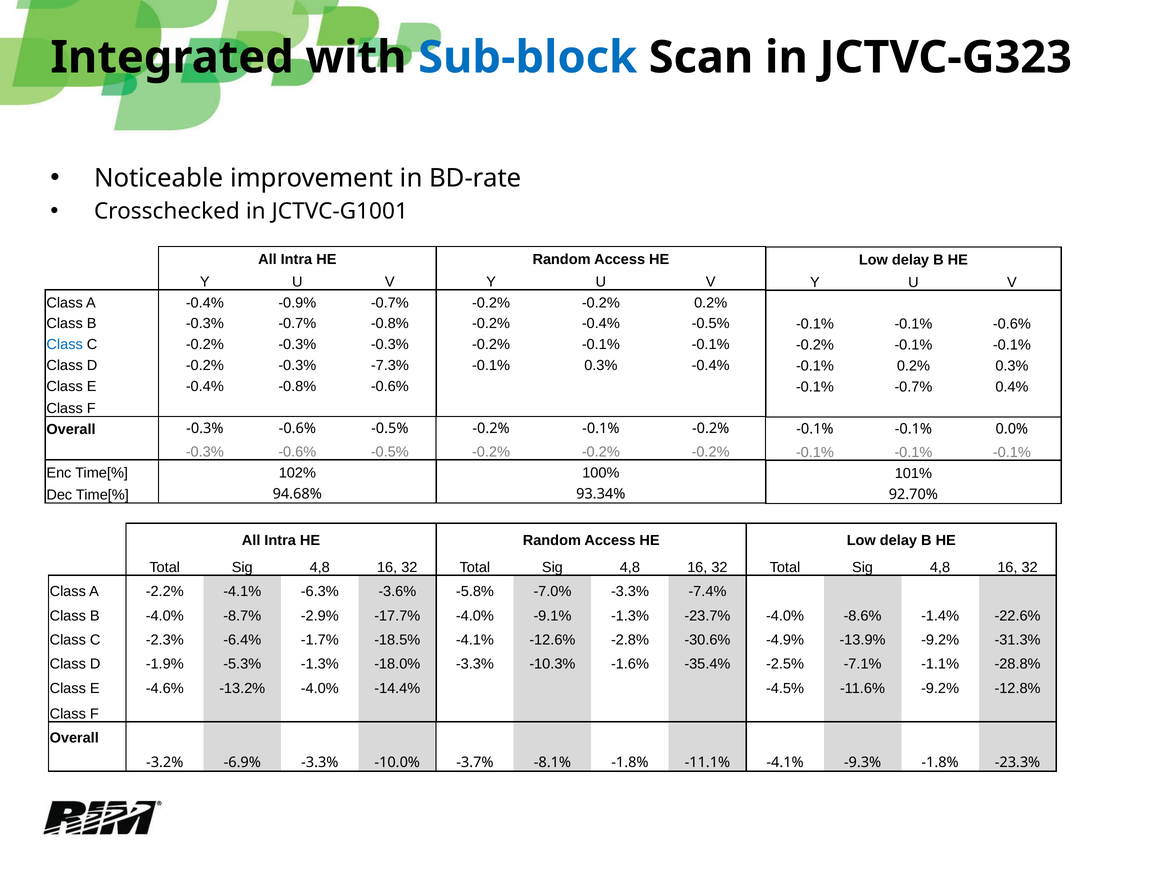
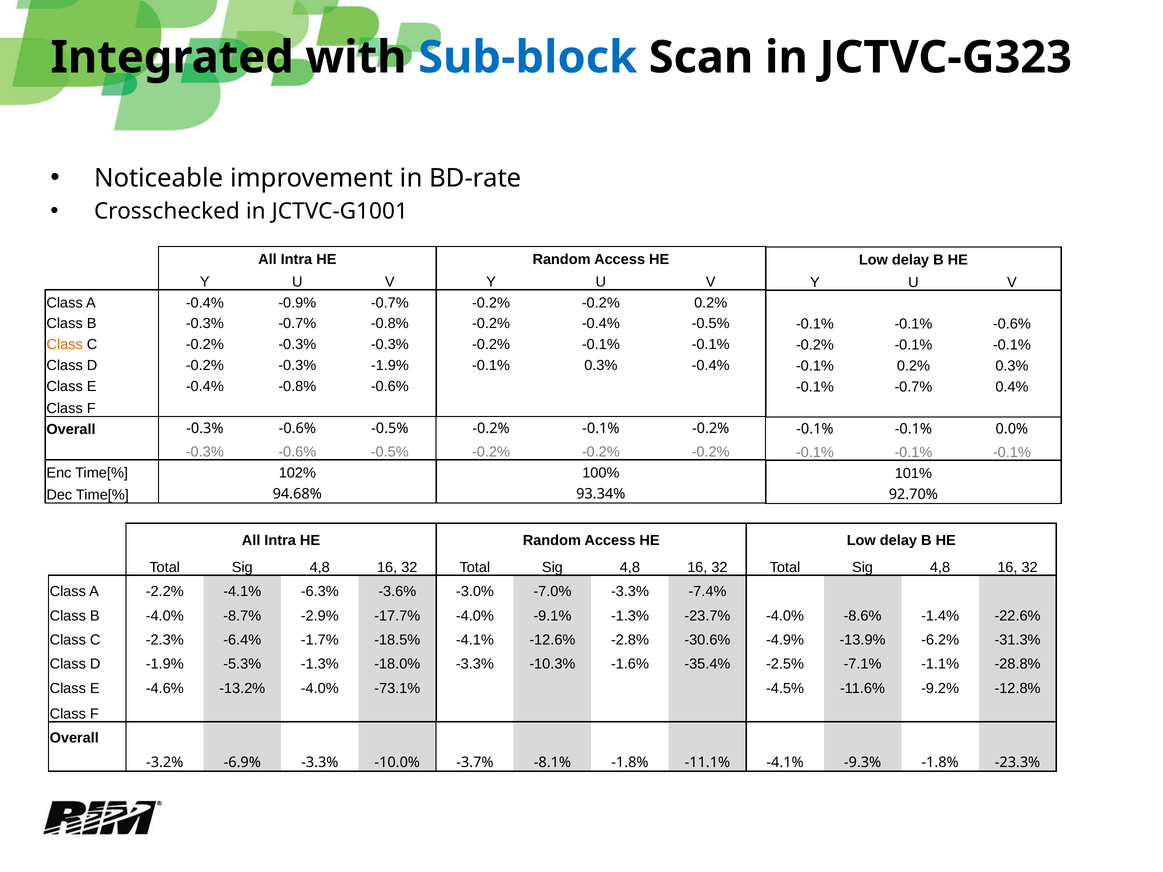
Class colour: blue -> orange (65, 345)
-0.3% -7.3%: -7.3% -> -1.9% (390, 366)
-5.8%: -5.8% -> -3.0% (475, 592)
-13.9% -9.2%: -9.2% -> -6.2% (940, 640)
-14.4%: -14.4% -> -73.1% (397, 689)
